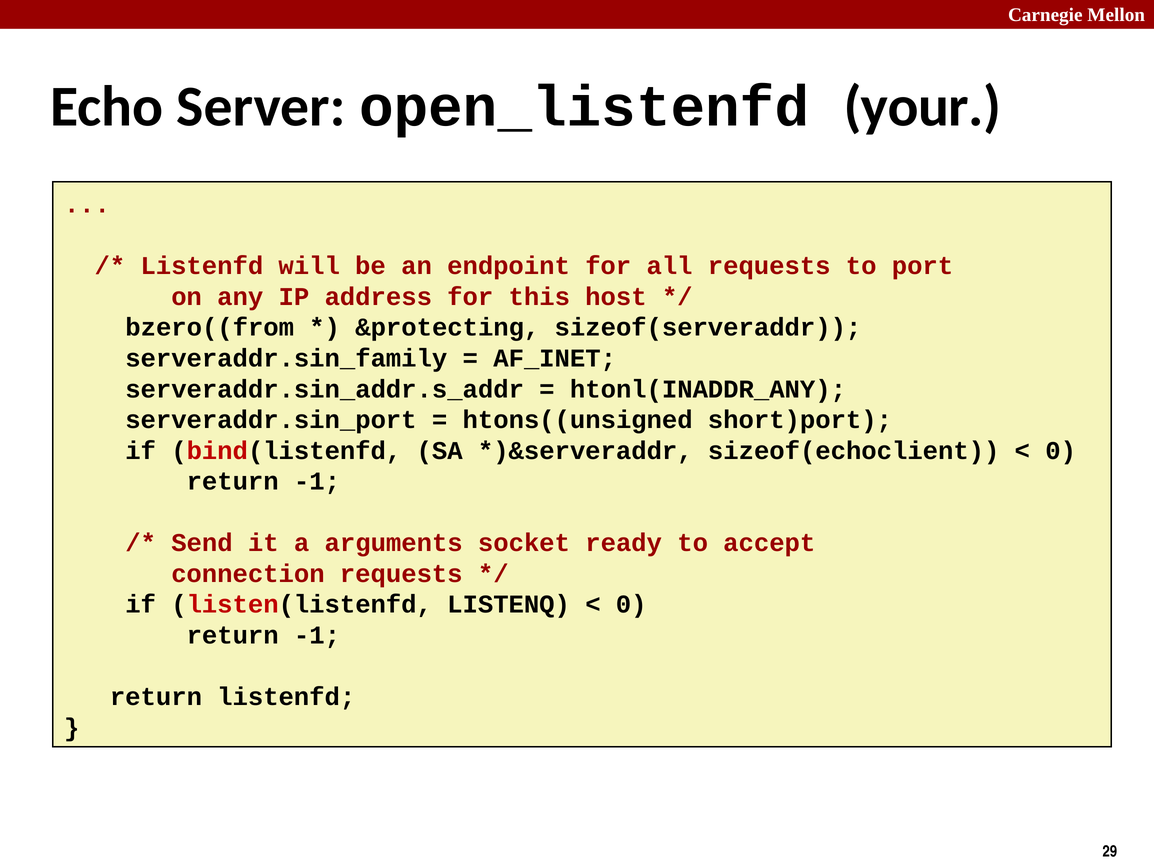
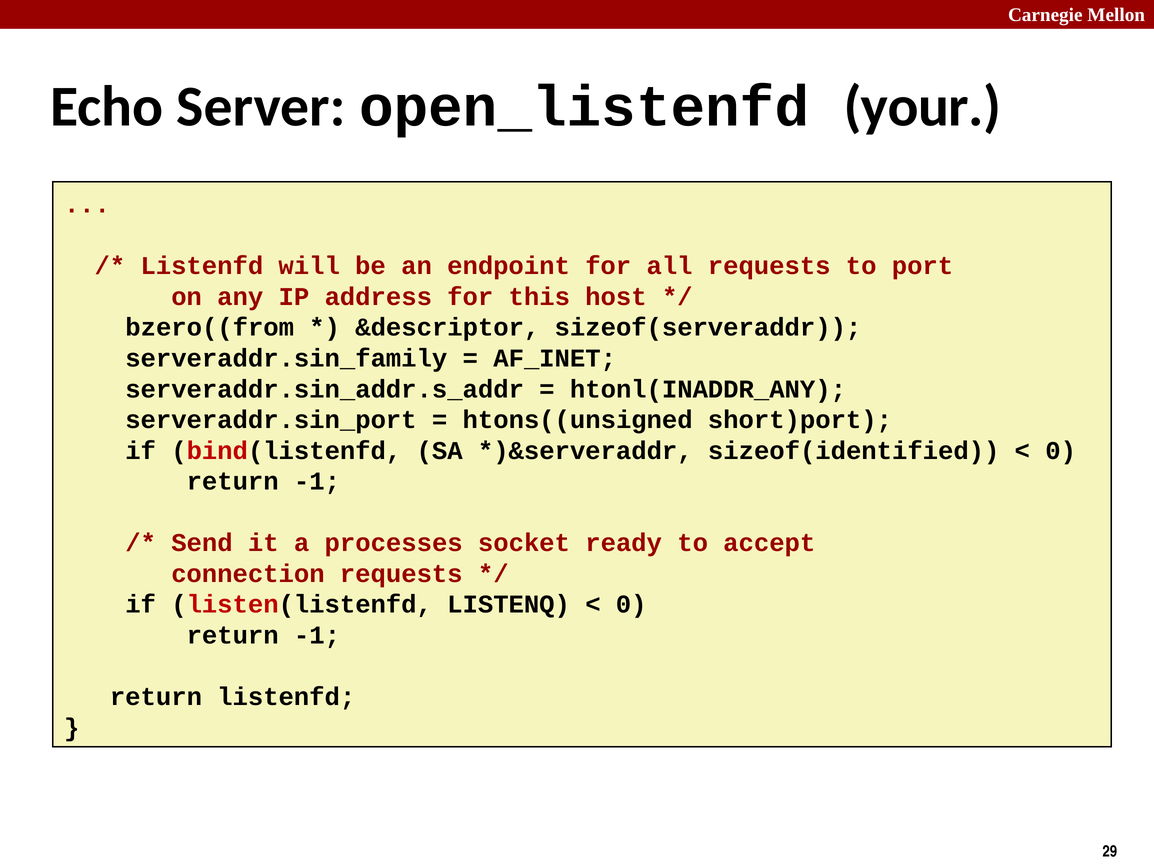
&protecting: &protecting -> &descriptor (447, 327)
sizeof(echoclient: sizeof(echoclient -> sizeof(identified (854, 450)
arguments: arguments -> processes (394, 543)
